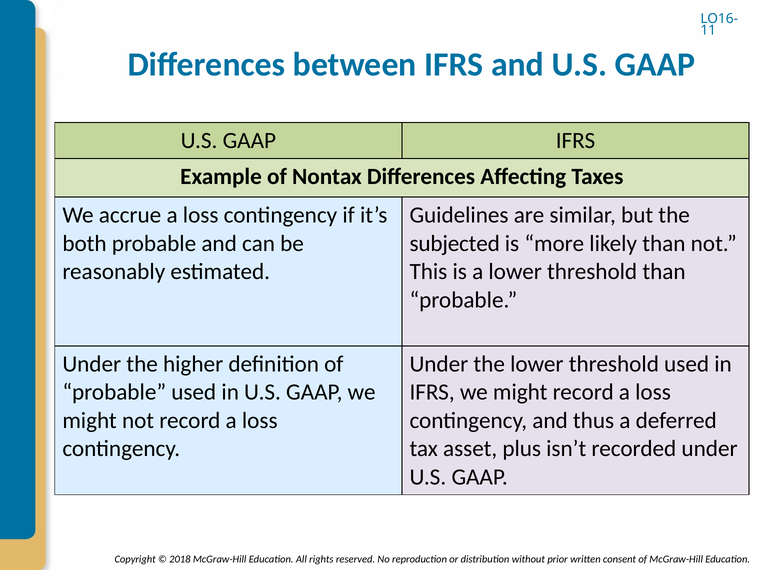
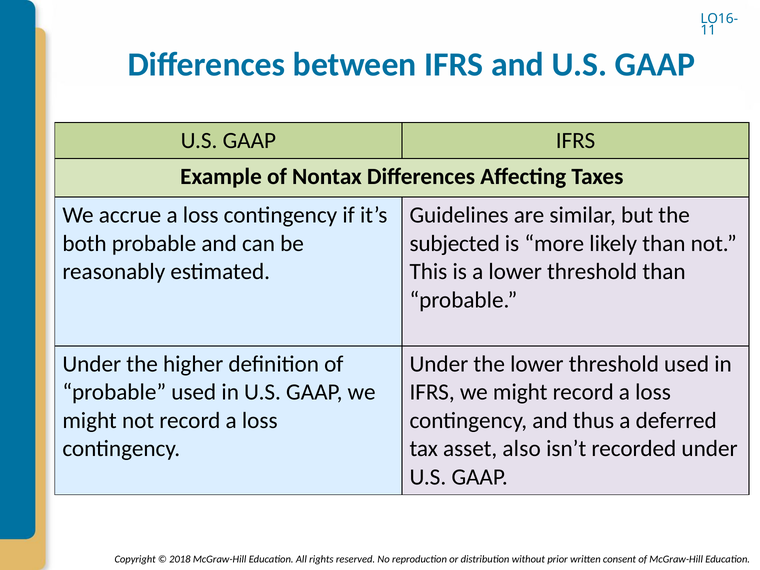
plus: plus -> also (522, 449)
